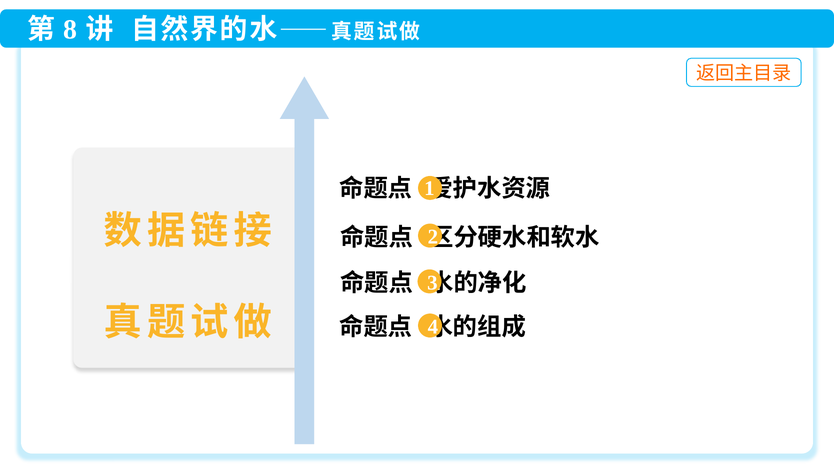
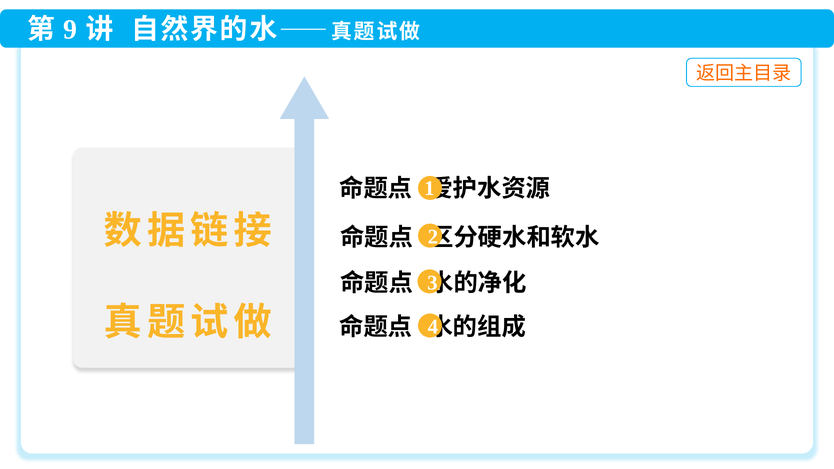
8: 8 -> 9 (70, 30)
